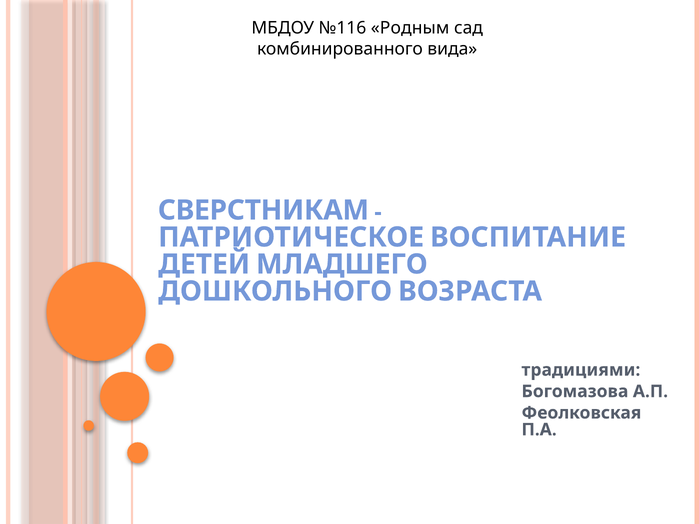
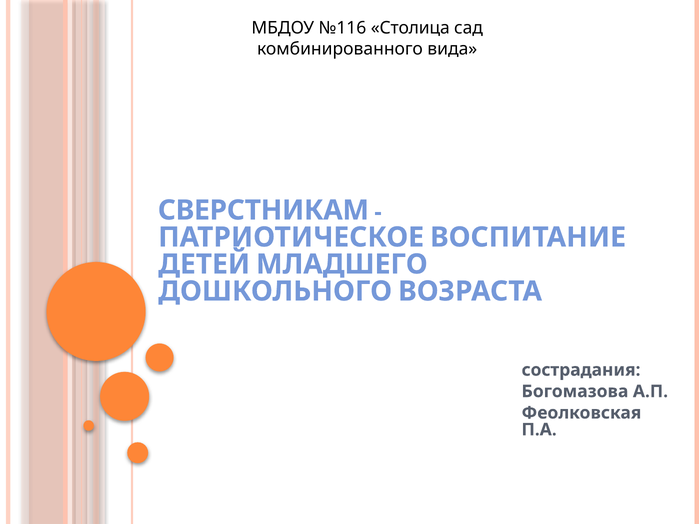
Родным: Родным -> Столица (410, 28)
традициями: традициями -> сострадания (581, 370)
